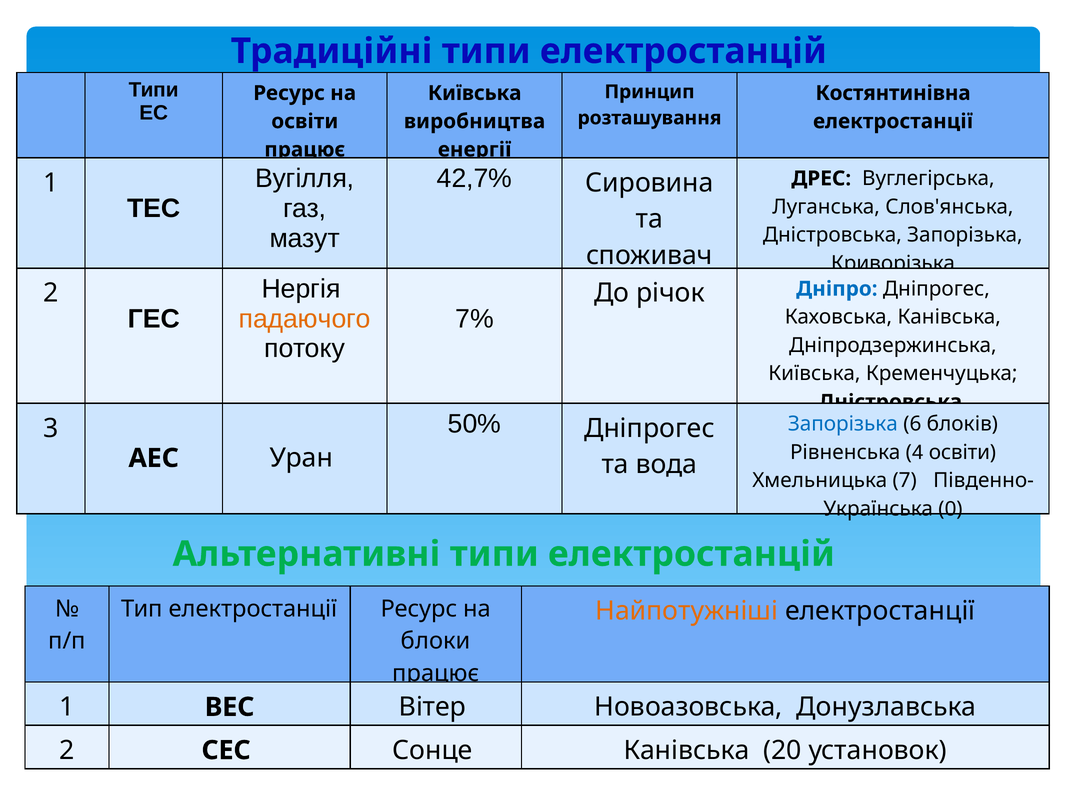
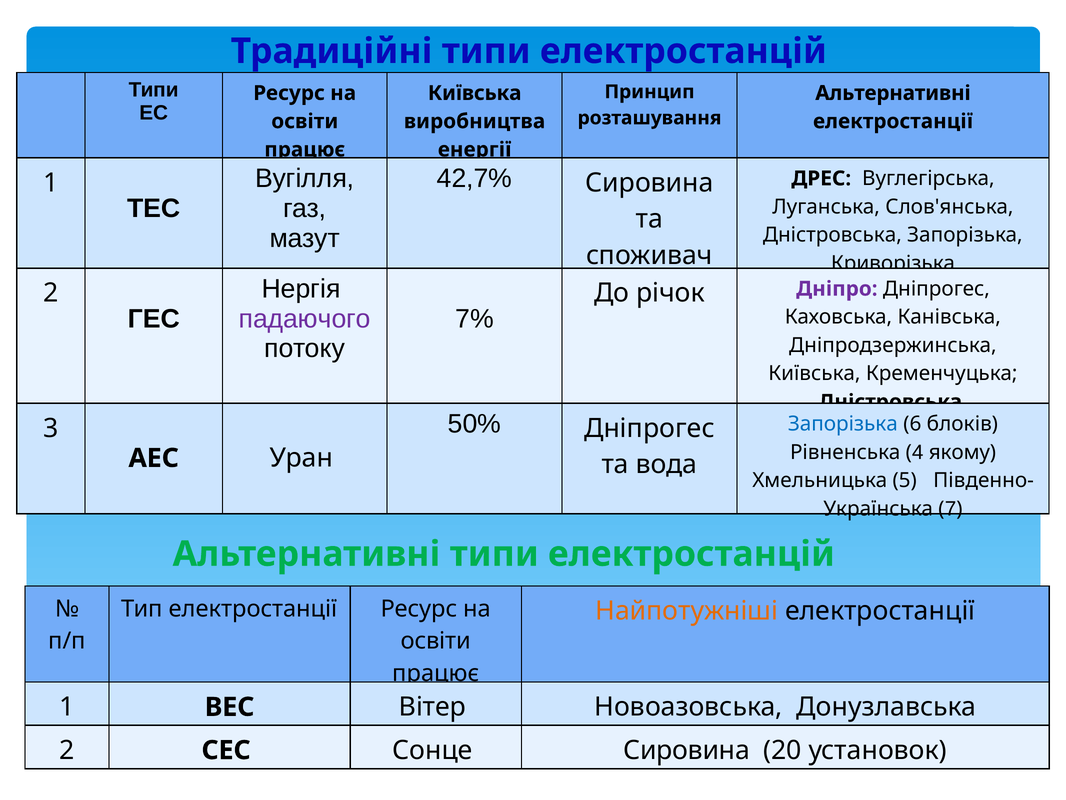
Костянтинівна: Костянтинівна -> Альтернативні (893, 93)
Дніпро colour: blue -> purple (837, 289)
падаючого colour: orange -> purple (305, 319)
4 освіти: освіти -> якому (962, 452)
7: 7 -> 5 (905, 480)
0: 0 -> 7 (951, 509)
блоки: блоки -> освіти (436, 641)
Сонце Канівська: Канівська -> Сировина (687, 750)
